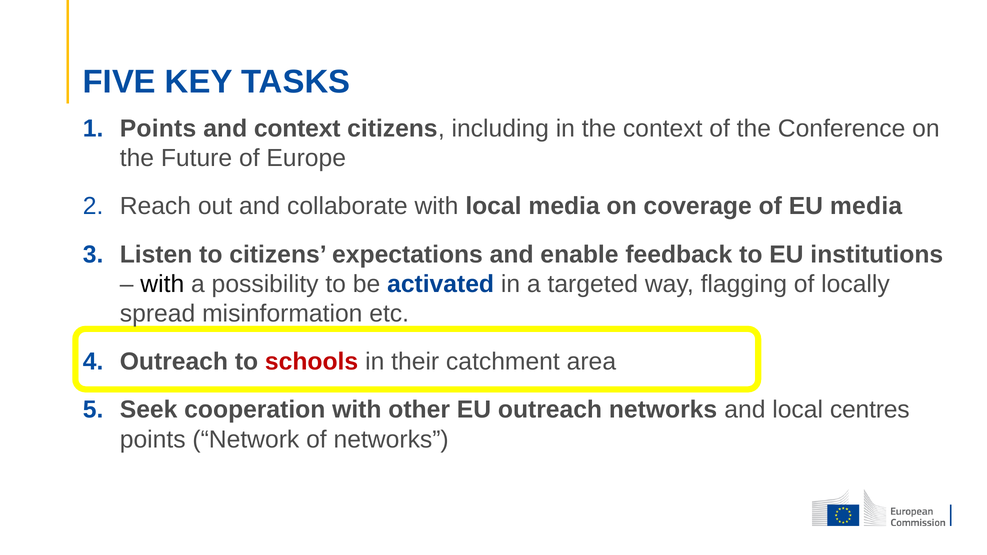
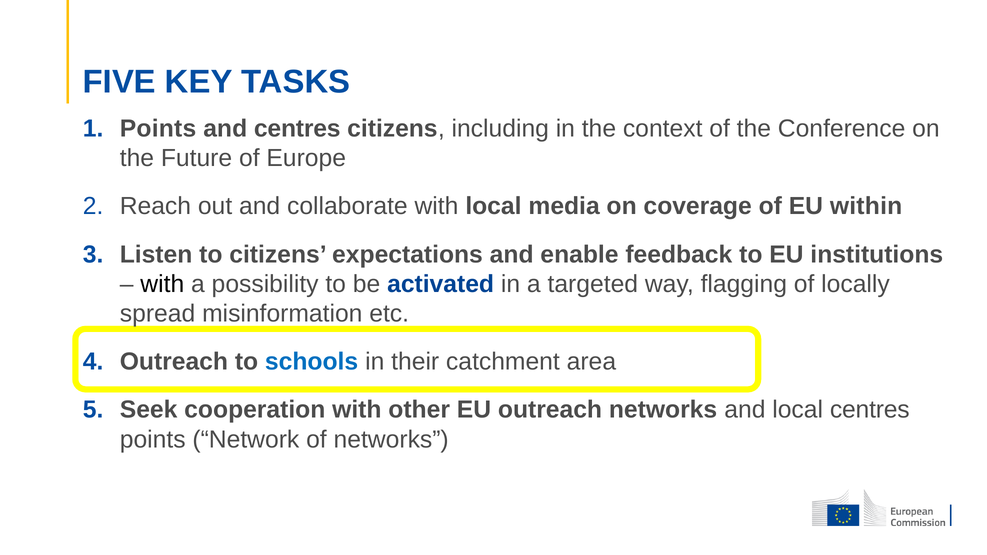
and context: context -> centres (297, 129)
EU media: media -> within (866, 206)
schools colour: red -> blue (312, 362)
